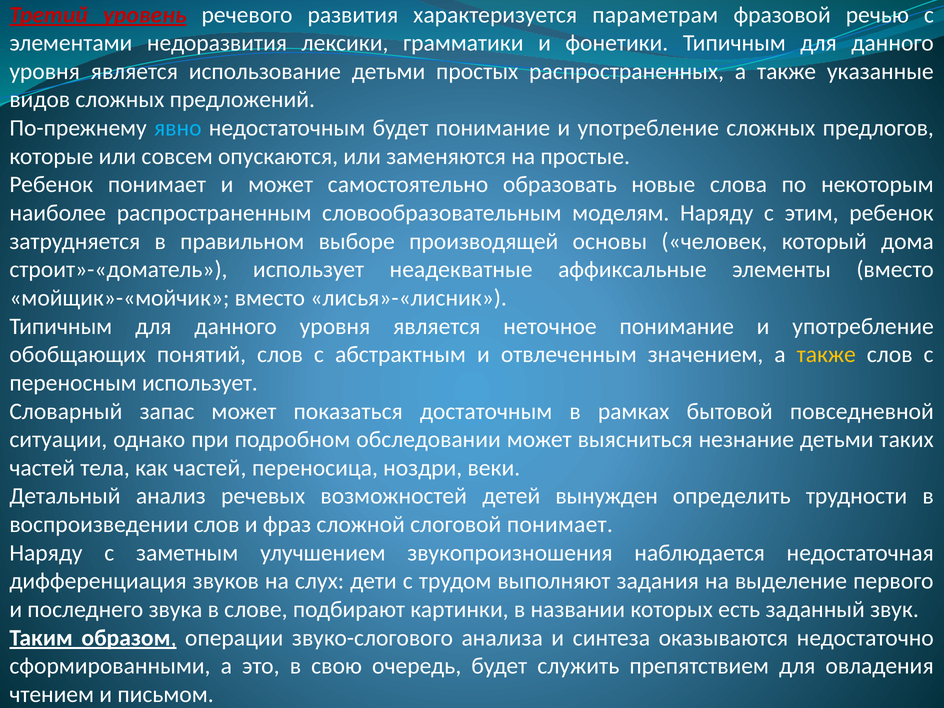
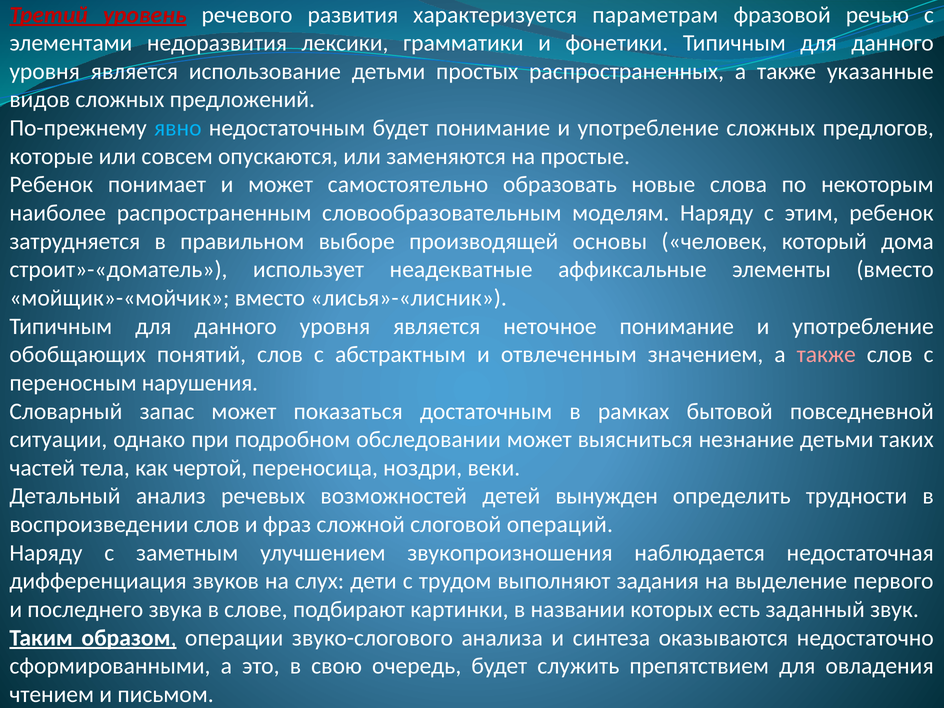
также colour: yellow -> pink (826, 355)
переносным использует: использует -> нарушения (200, 383)
как частей: частей -> чертой (210, 468)
слоговой понимает: понимает -> операций (560, 524)
